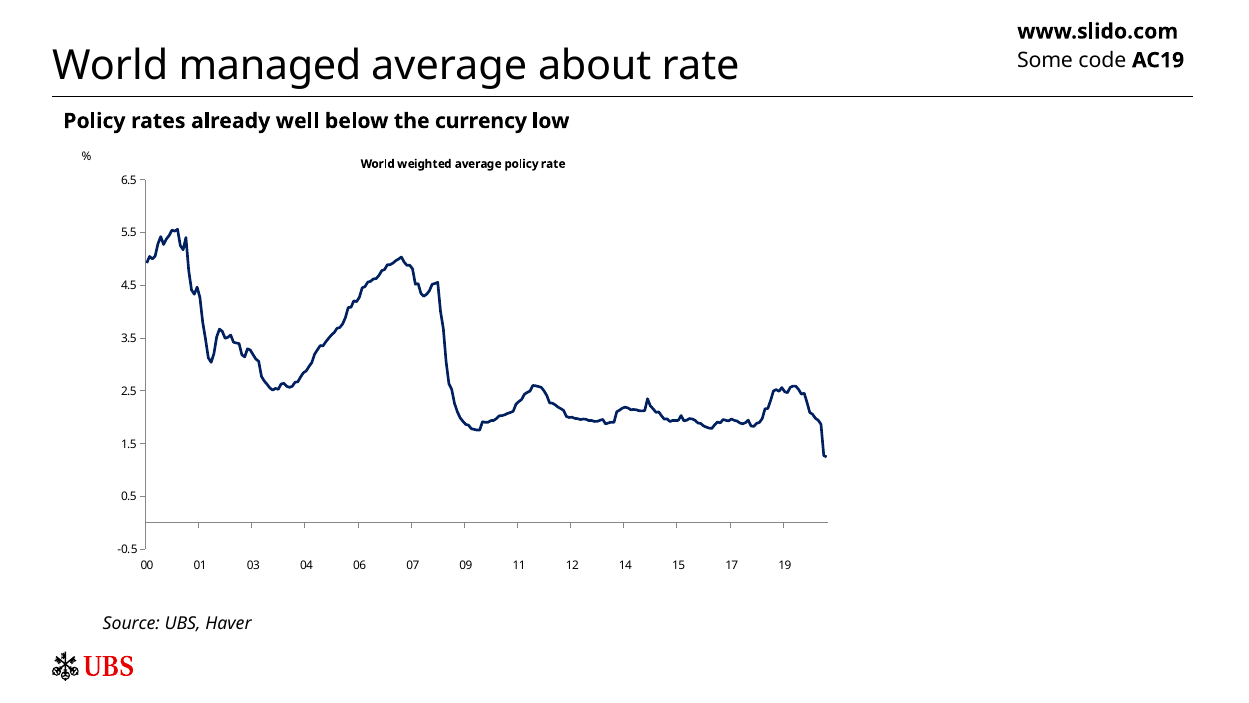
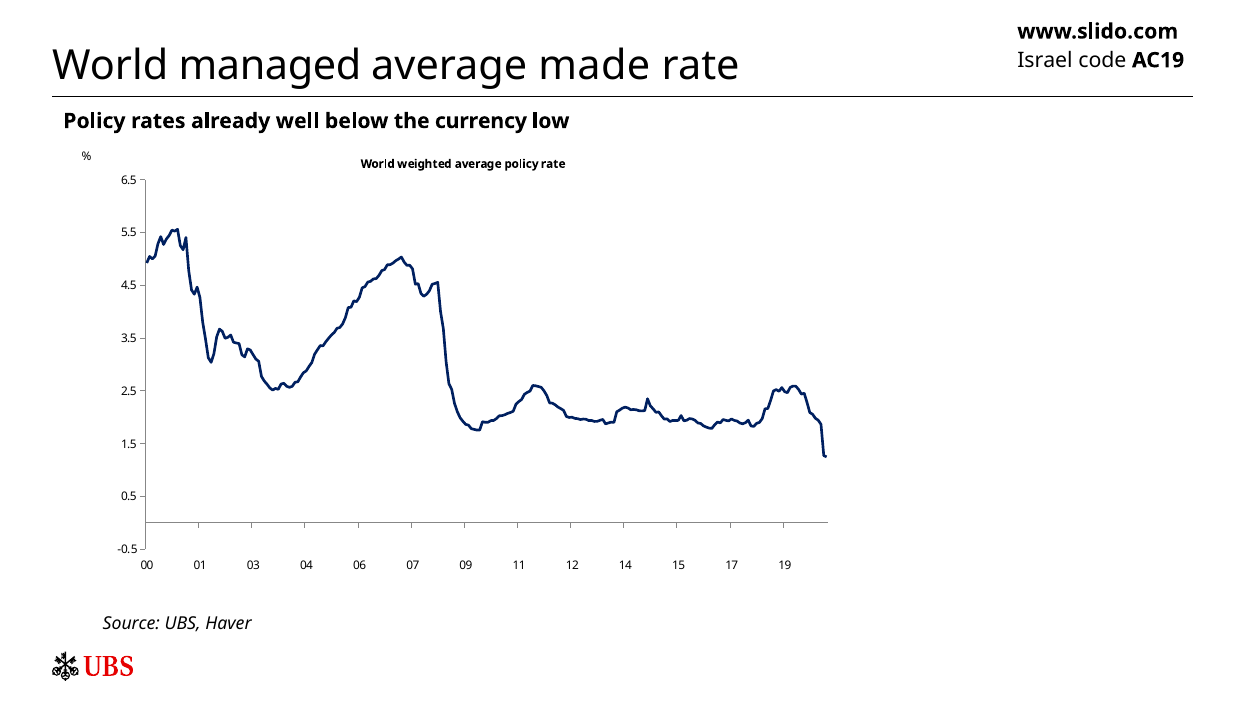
about: about -> made (594, 66)
Some: Some -> Israel (1045, 60)
